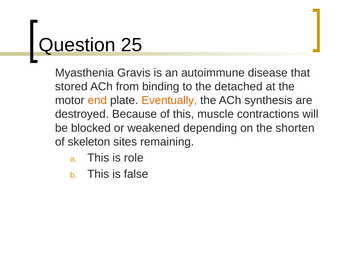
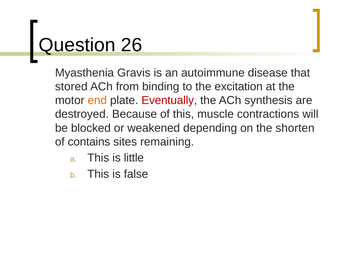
25: 25 -> 26 (132, 45)
detached: detached -> excitation (239, 87)
Eventually colour: orange -> red (169, 101)
skeleton: skeleton -> contains (89, 142)
role: role -> little (134, 158)
